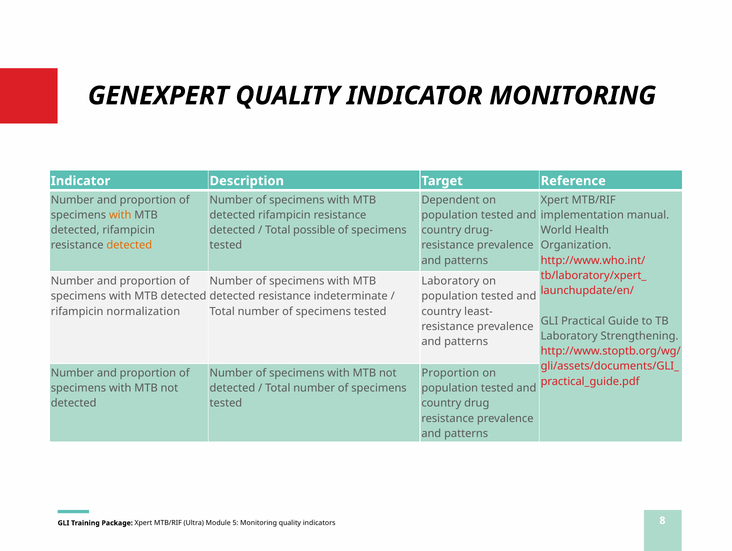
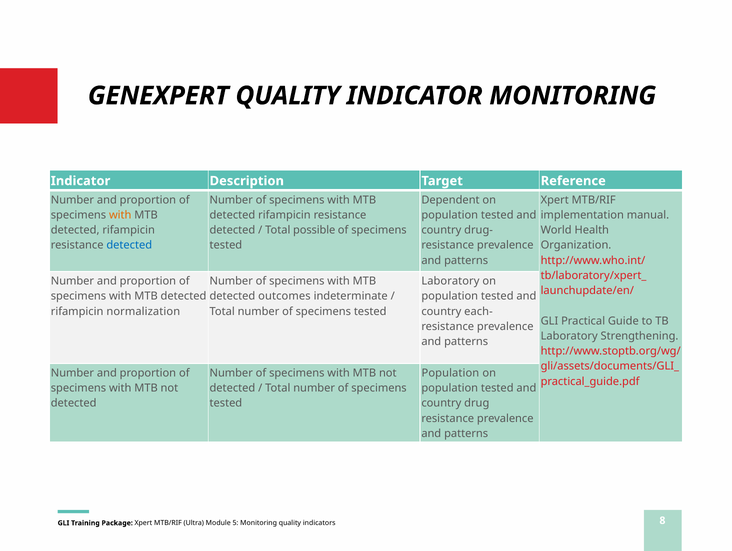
detected colour: orange -> blue (129, 245)
detected resistance: resistance -> outcomes (284, 296)
least-: least- -> each- (478, 311)
Proportion: Proportion -> Population (450, 373)
